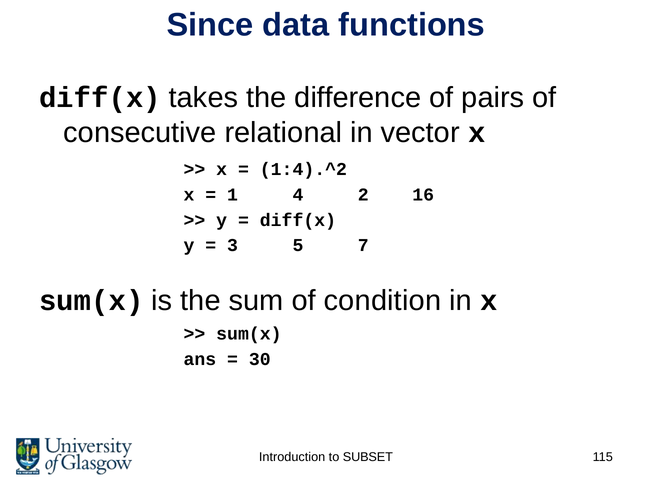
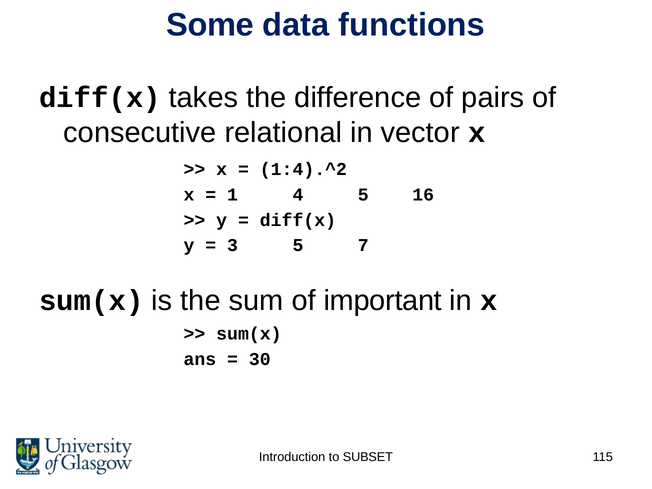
Since: Since -> Some (210, 25)
4 2: 2 -> 5 (363, 195)
condition: condition -> important (383, 301)
